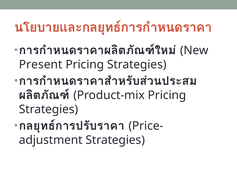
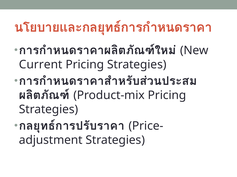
Present: Present -> Current (41, 65)
